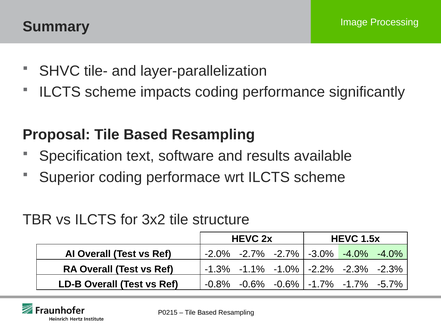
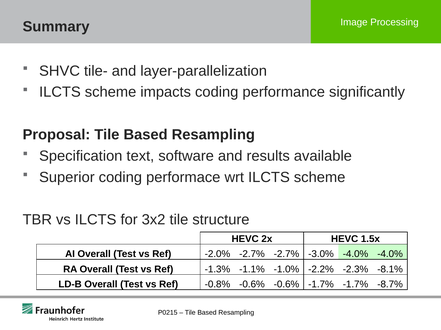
-2.3% -2.3%: -2.3% -> -8.1% (390, 270)
-5.7%: -5.7% -> -8.7% (390, 285)
